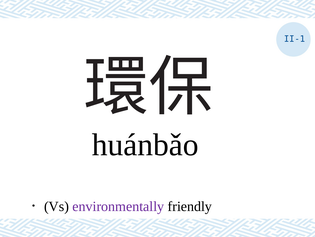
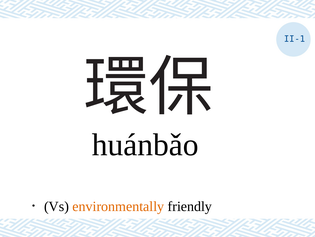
environmentally colour: purple -> orange (118, 206)
